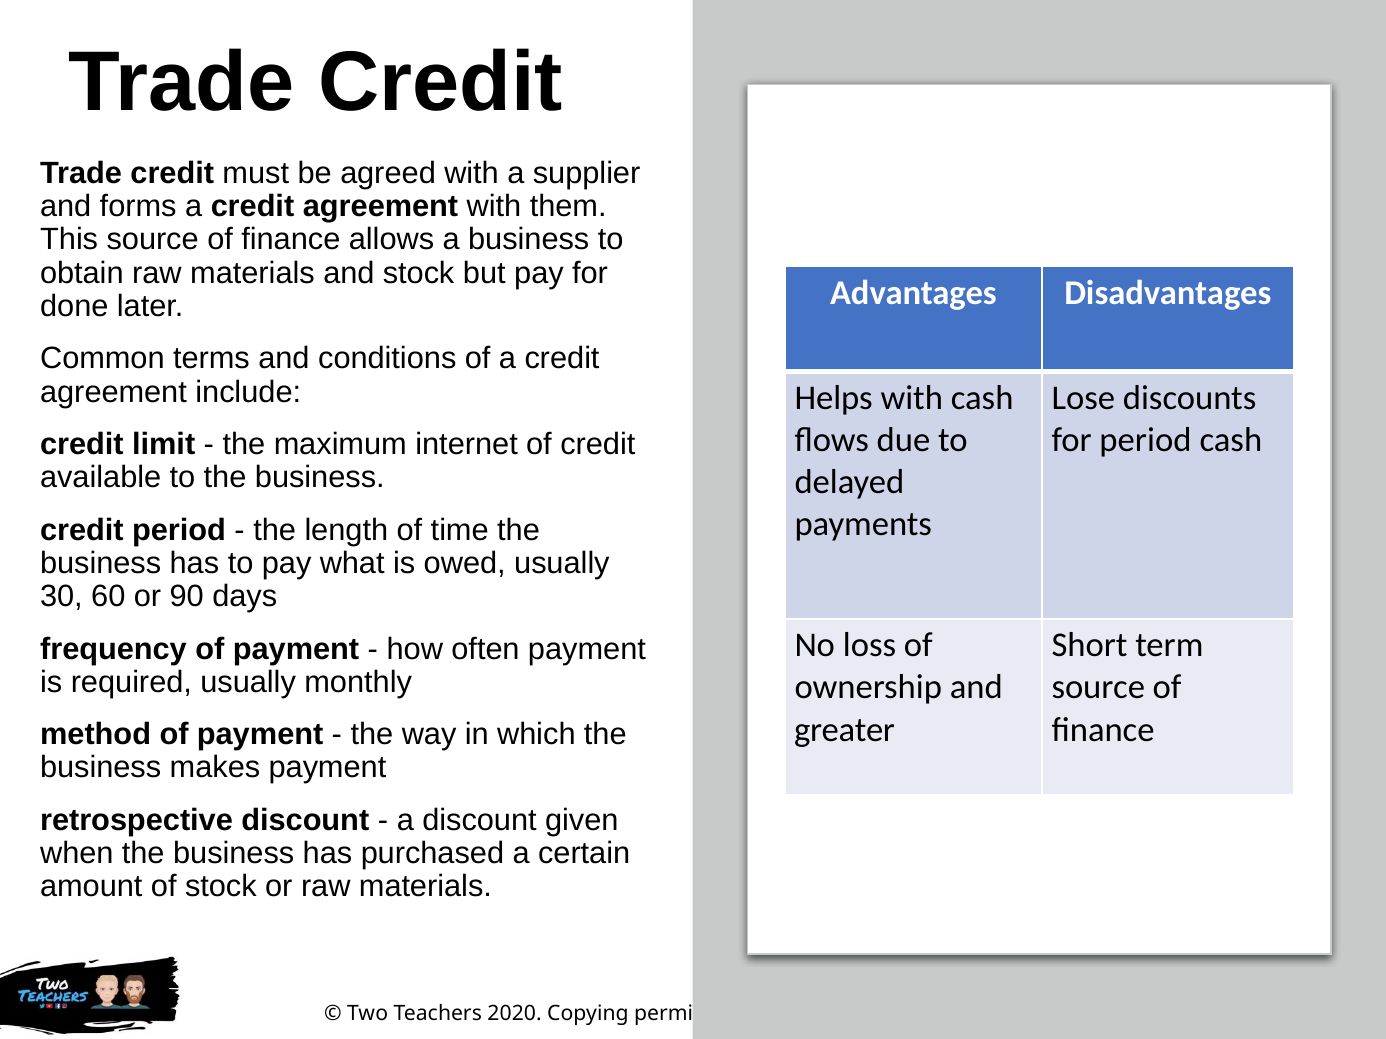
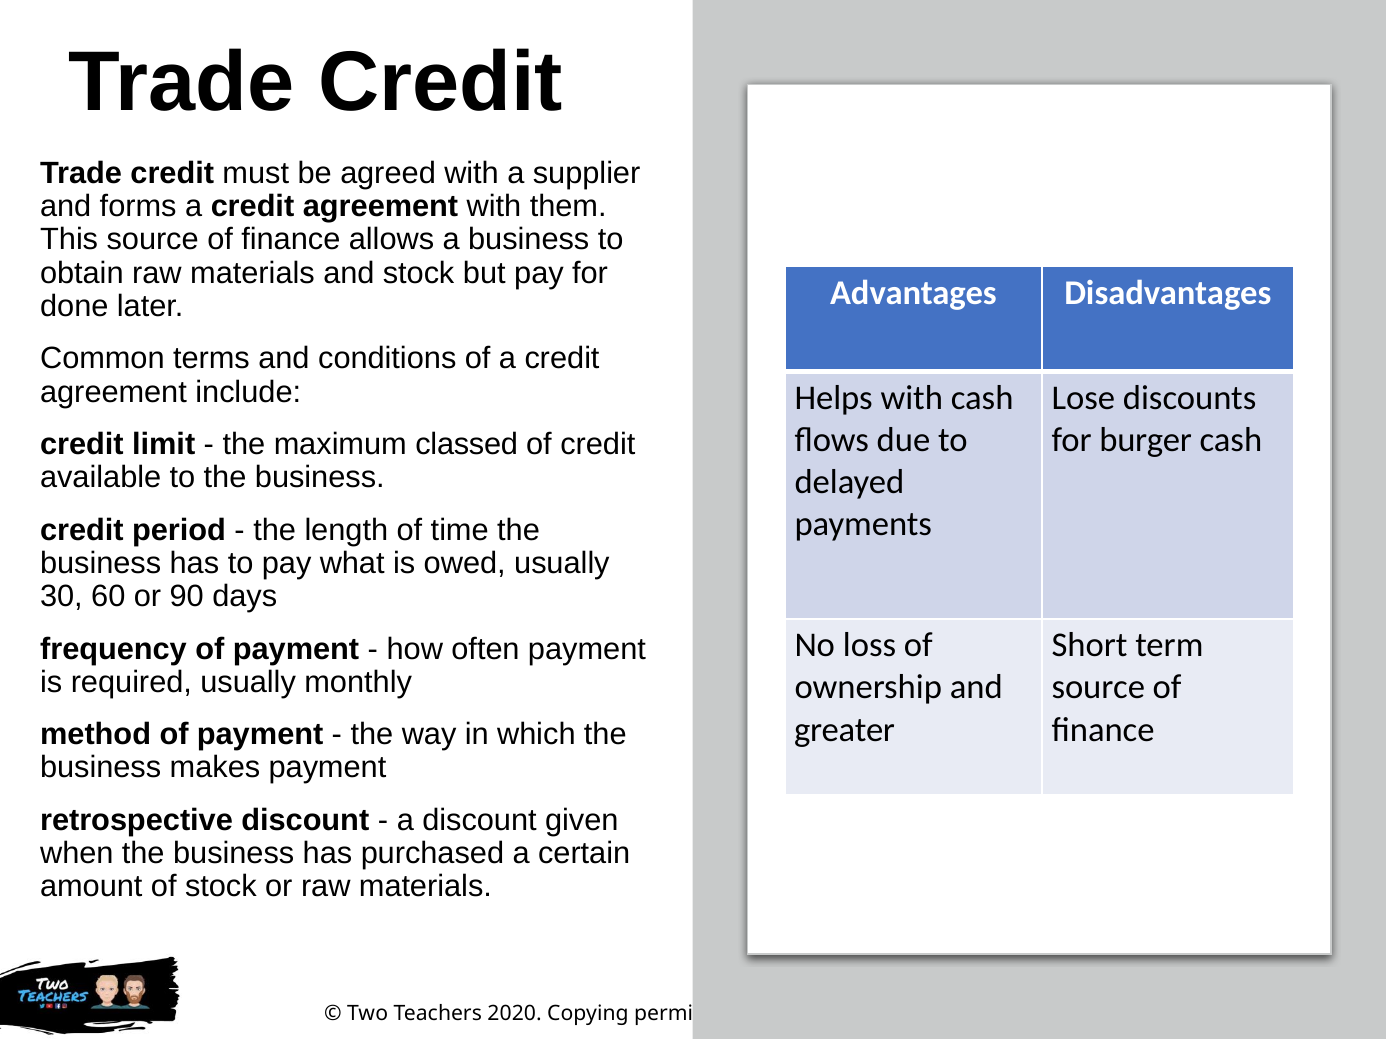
for period: period -> burger (1146, 440)
internet: internet -> classed (467, 445)
